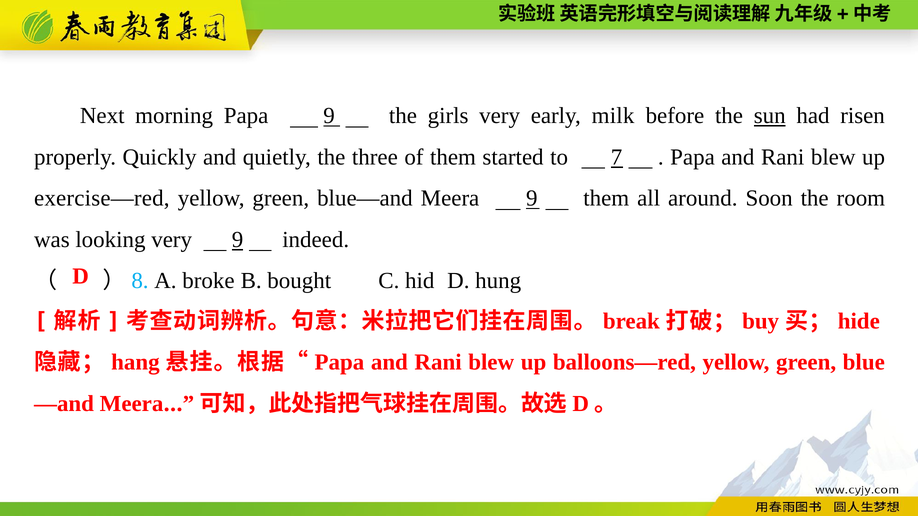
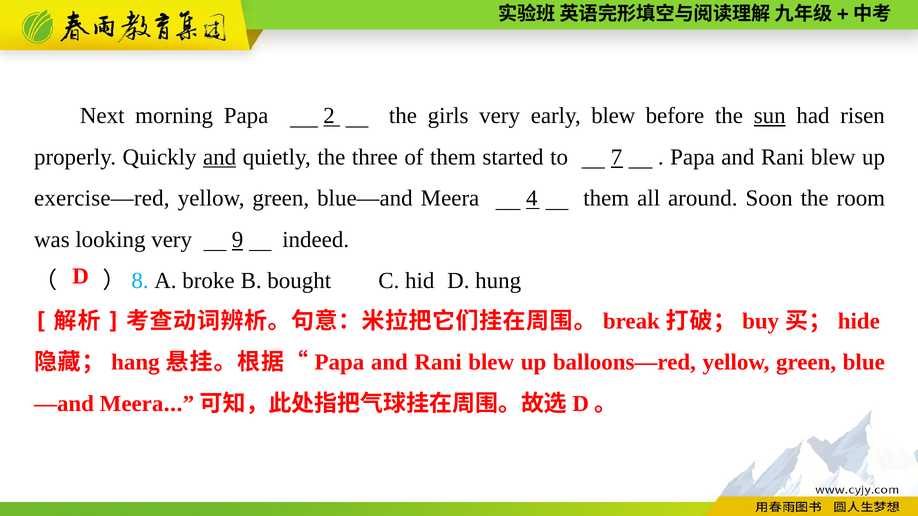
Papa 9: 9 -> 2 (329, 116)
early milk: milk -> blew (613, 116)
and underline: none -> present (220, 157)
Meera 9: 9 -> 4 (532, 199)
